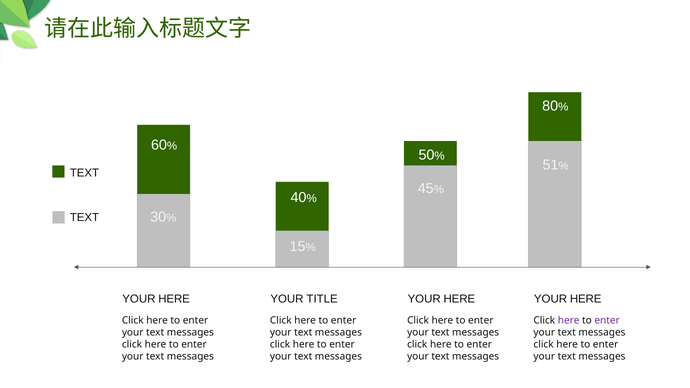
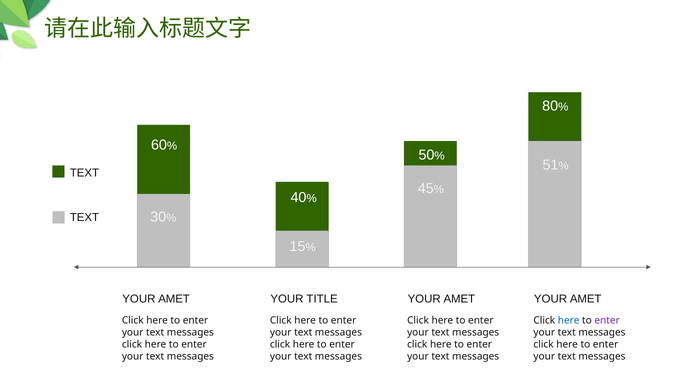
HERE: HERE -> AMET (174, 299)
HERE: HERE -> AMET (459, 299)
HERE: HERE -> AMET (586, 299)
here colour: purple -> blue (569, 321)
